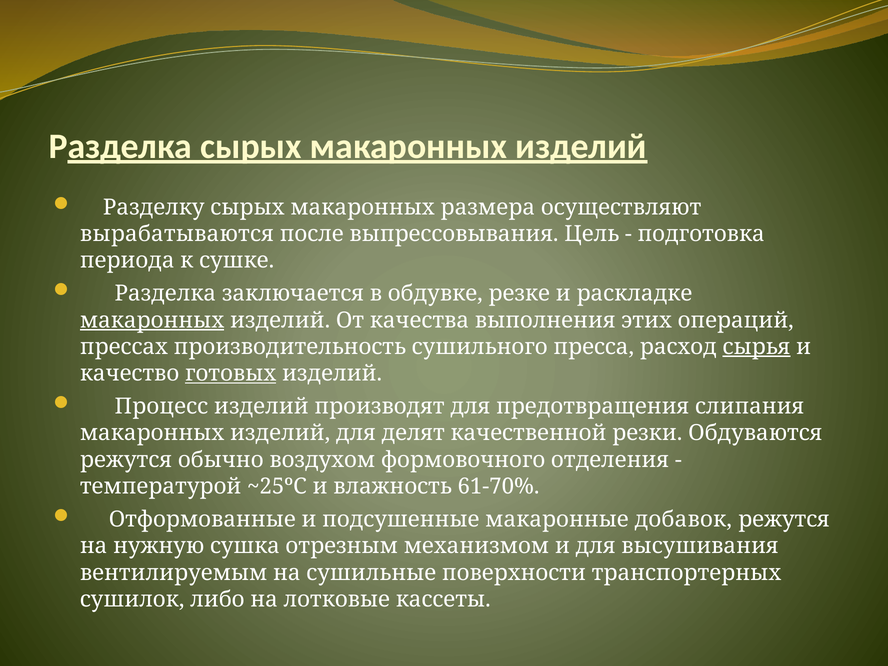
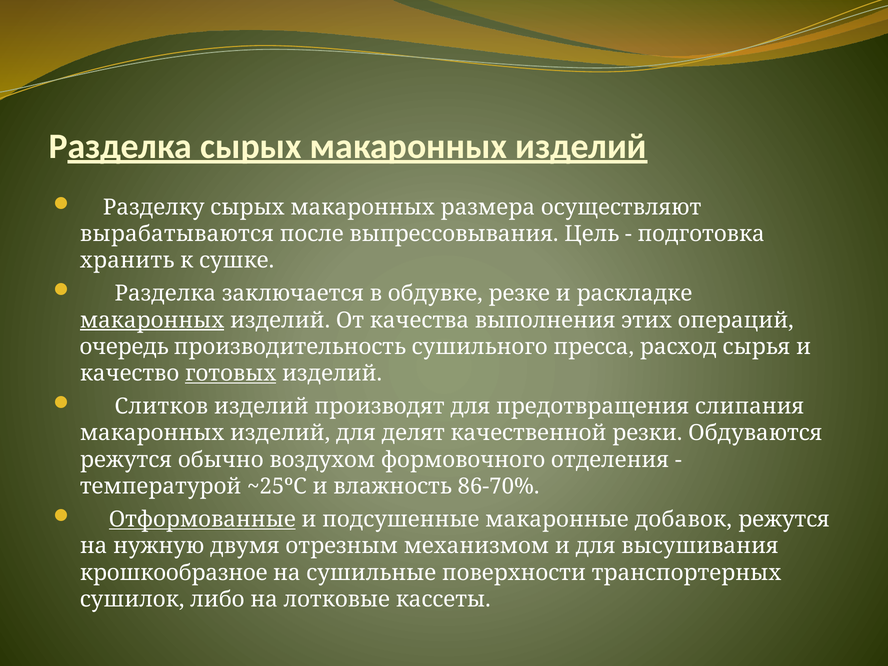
периода: периода -> хранить (127, 261)
прессах: прессах -> очередь (124, 347)
сырья underline: present -> none (756, 347)
Процесс: Процесс -> Слитков (161, 407)
61-70%: 61-70% -> 86-70% (499, 486)
Отформованные underline: none -> present (202, 519)
сушка: сушка -> двумя (245, 546)
вентилируемым: вентилируемым -> крошкообразное (174, 573)
